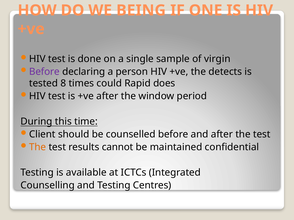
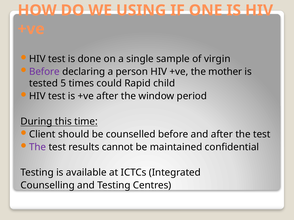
BEING: BEING -> USING (141, 10)
detects: detects -> mother (225, 72)
8: 8 -> 5 (63, 83)
does: does -> child (164, 83)
The colour: orange -> purple (38, 147)
